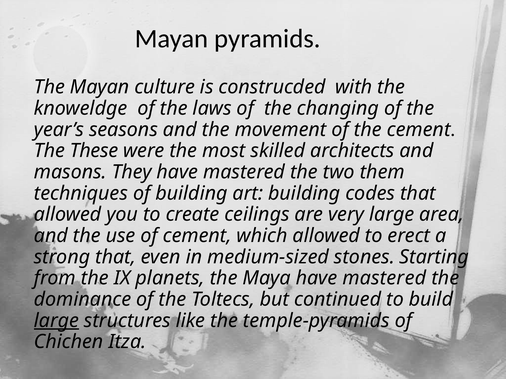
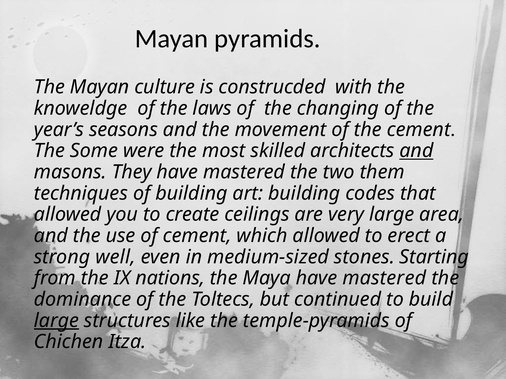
These: These -> Some (94, 151)
and underline: none -> present (416, 151)
strong that: that -> well (115, 257)
planets: planets -> nations (170, 279)
